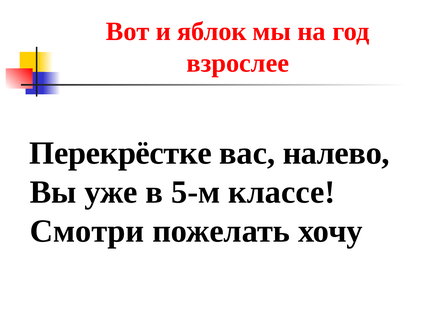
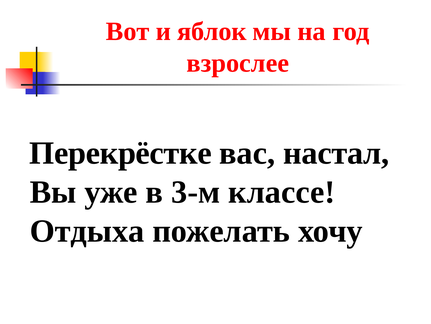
налево: налево -> настал (336, 153)
5-м: 5-м -> 3-м (196, 192)
Смотри: Смотри -> Отдыха (87, 230)
